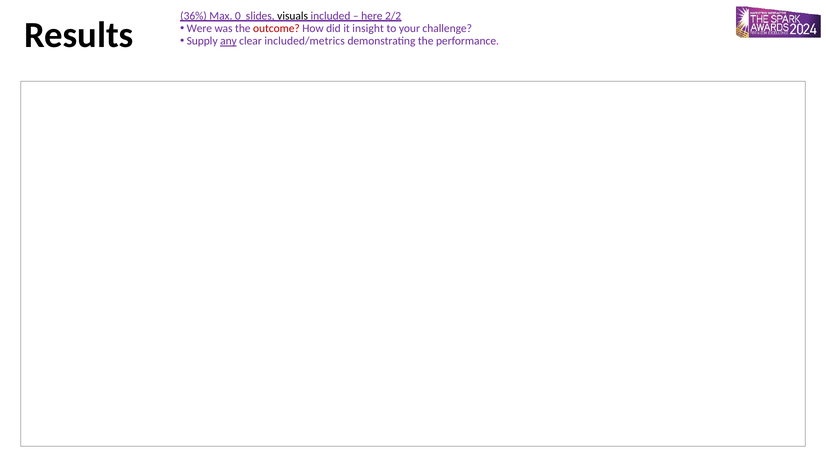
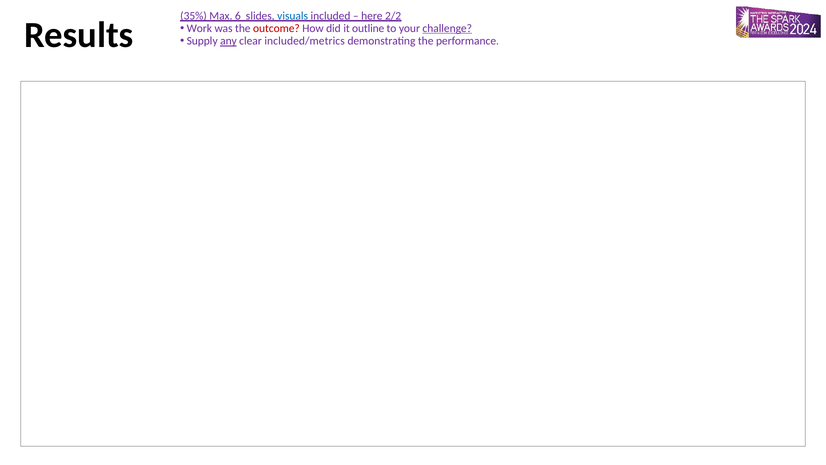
36%: 36% -> 35% (194, 16)
0: 0 -> 6 (238, 16)
visuals colour: black -> blue (293, 16)
Were: Were -> Work (199, 28)
insight: insight -> outline (368, 28)
challenge underline: none -> present (447, 28)
